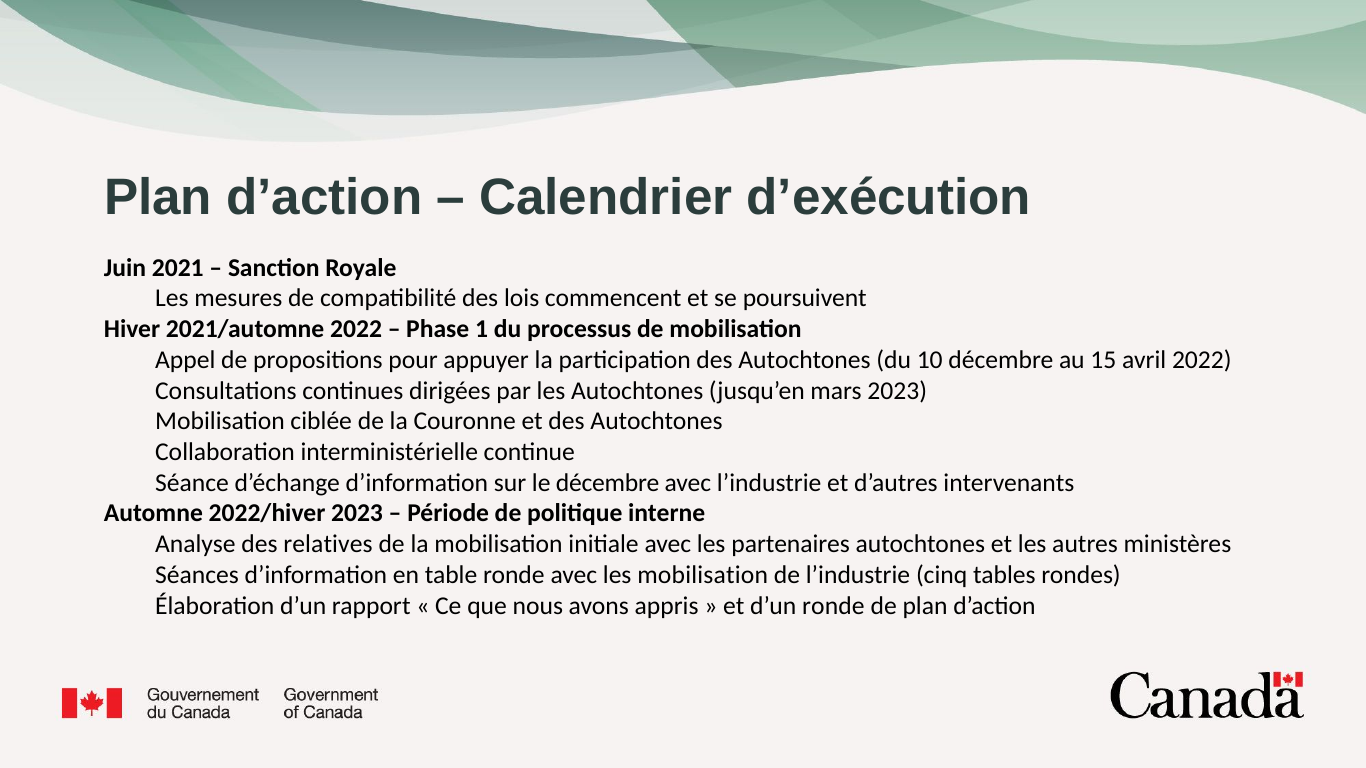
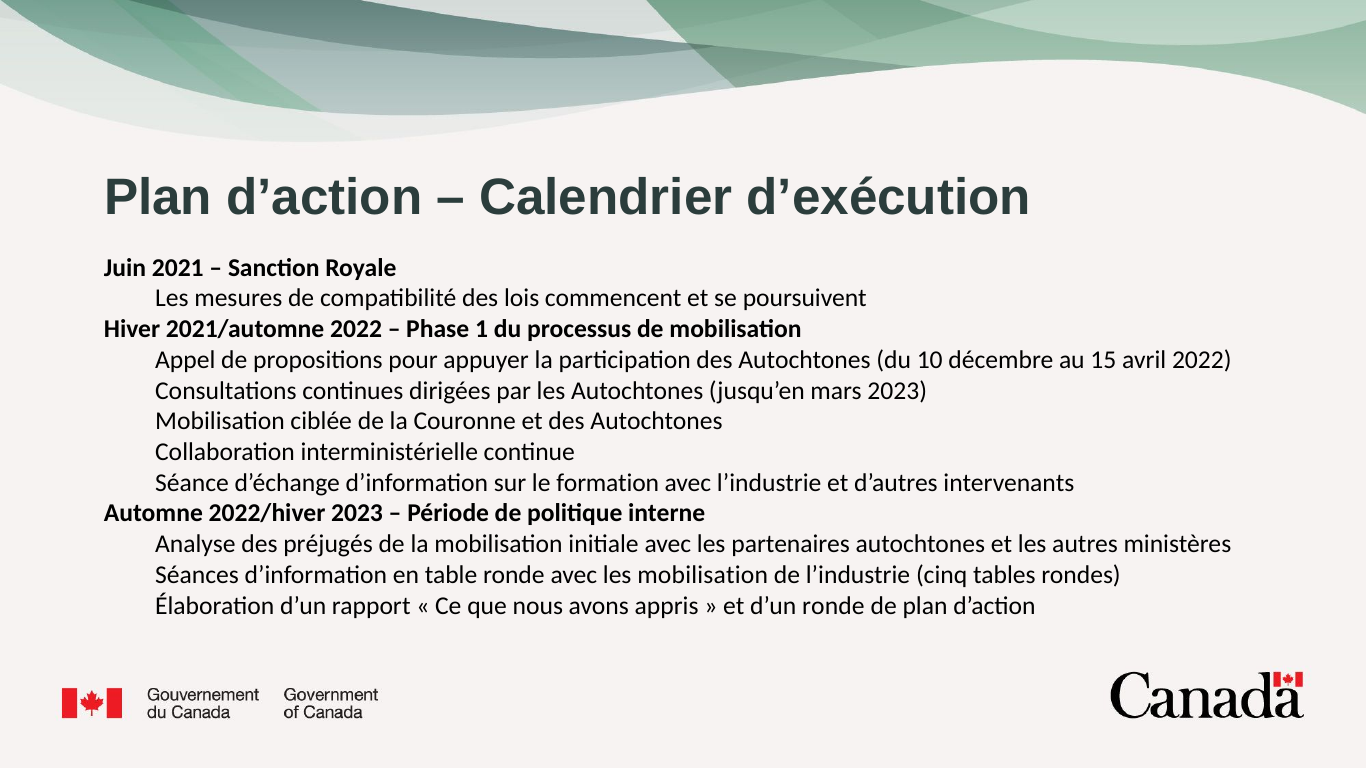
le décembre: décembre -> formation (608, 483)
relatives: relatives -> préjugés (328, 544)
